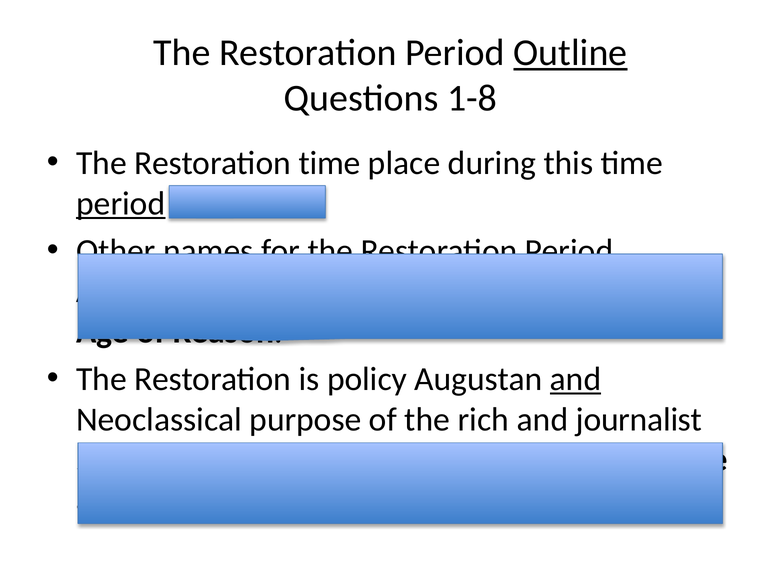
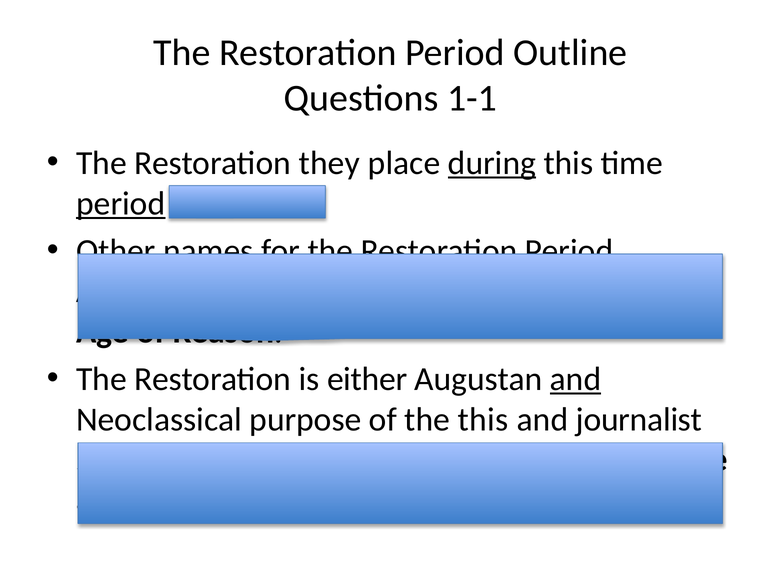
Outline underline: present -> none (570, 53)
1-8: 1-8 -> 1-1 (472, 98)
Restoration time: time -> they (329, 163)
during underline: none -> present (492, 163)
policy: policy -> either (367, 379)
the rich: rich -> this (483, 419)
